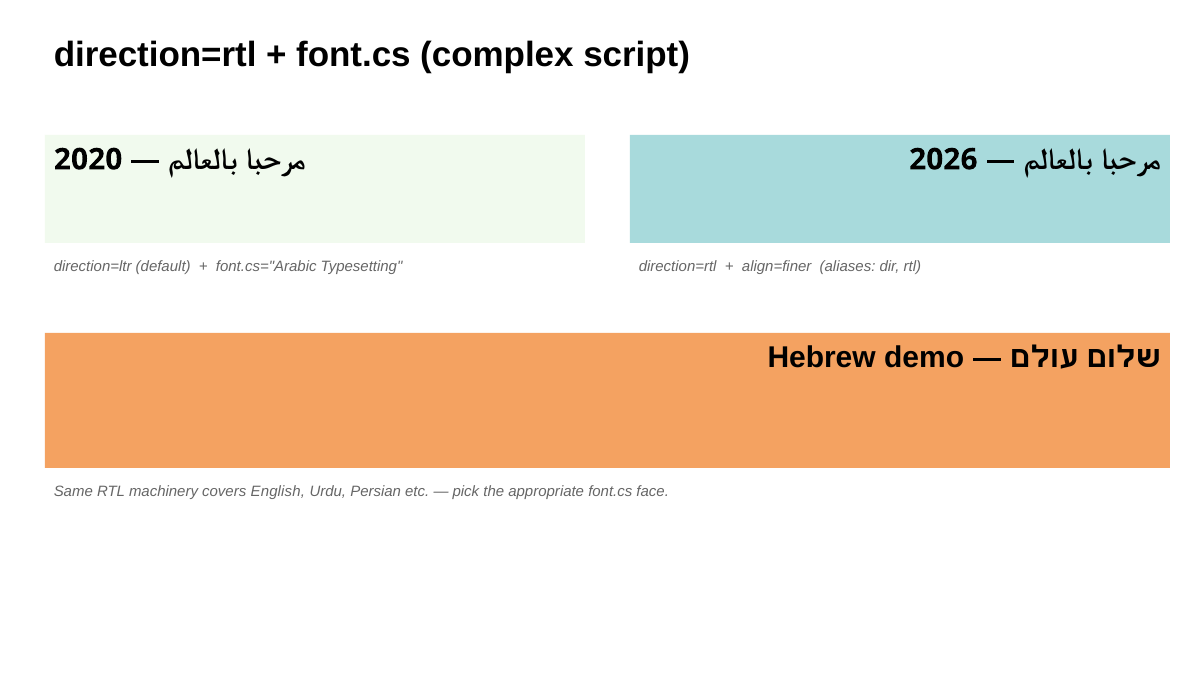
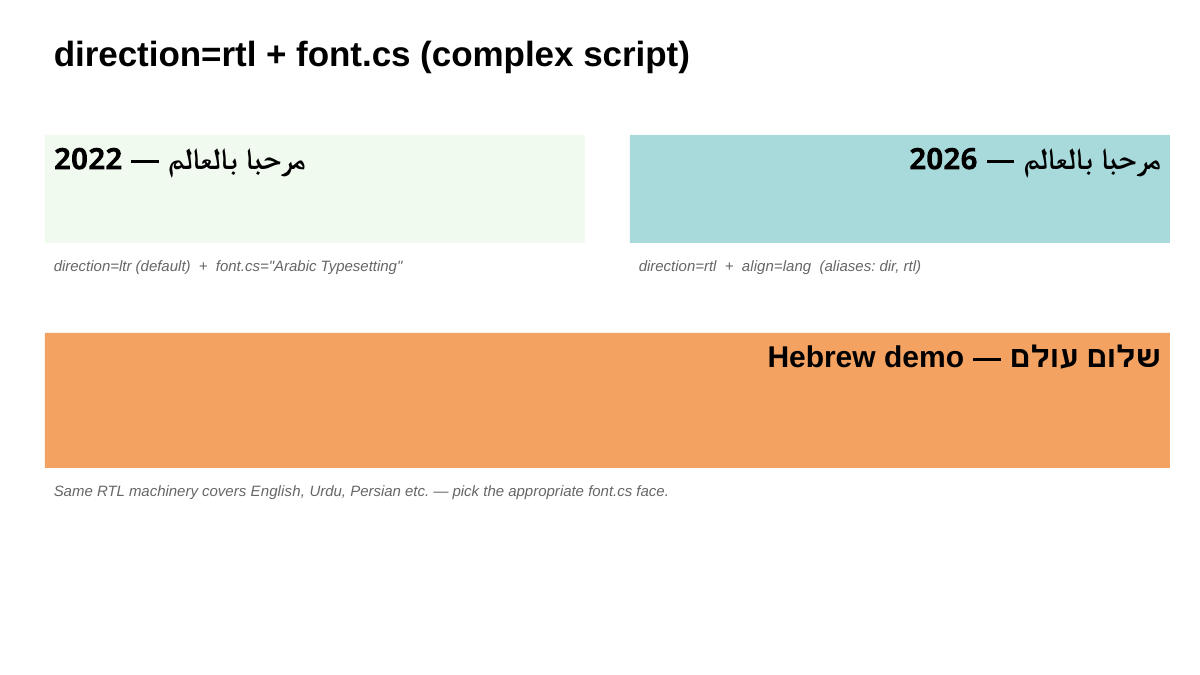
2020: 2020 -> 2022 (88, 159)
align=finer: align=finer -> align=lang (777, 266)
